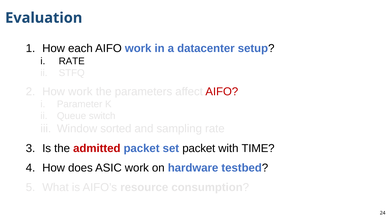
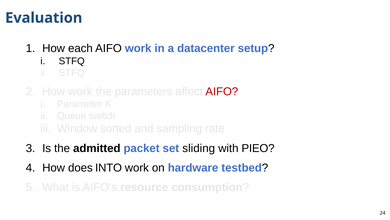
RATE: RATE -> STFQ (72, 61)
admitted colour: red -> black (97, 148)
set packet: packet -> sliding (199, 148)
TIME: TIME -> PIEO (258, 148)
ASIC: ASIC -> INTO (109, 167)
